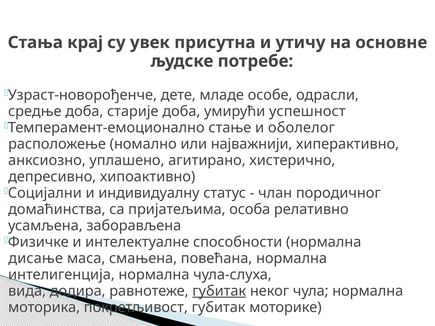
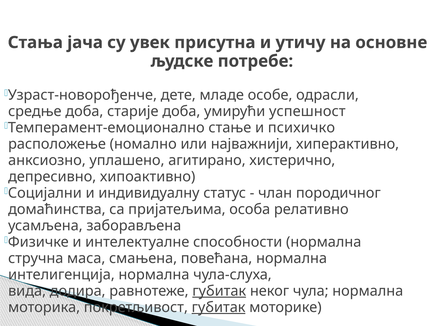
крај: крај -> јача (85, 43)
оболелог: оболелог -> психичко (301, 128)
дисање: дисање -> стручна (36, 258)
губитак underline: none -> present (219, 308)
